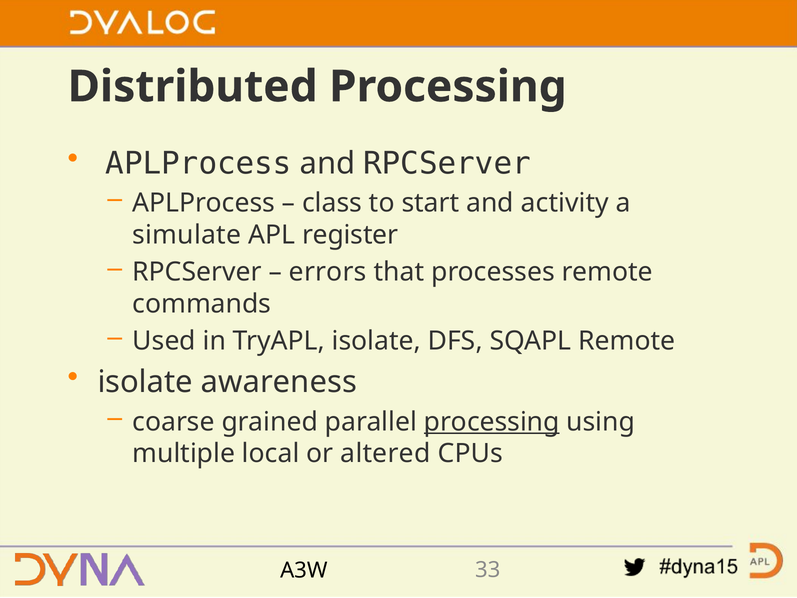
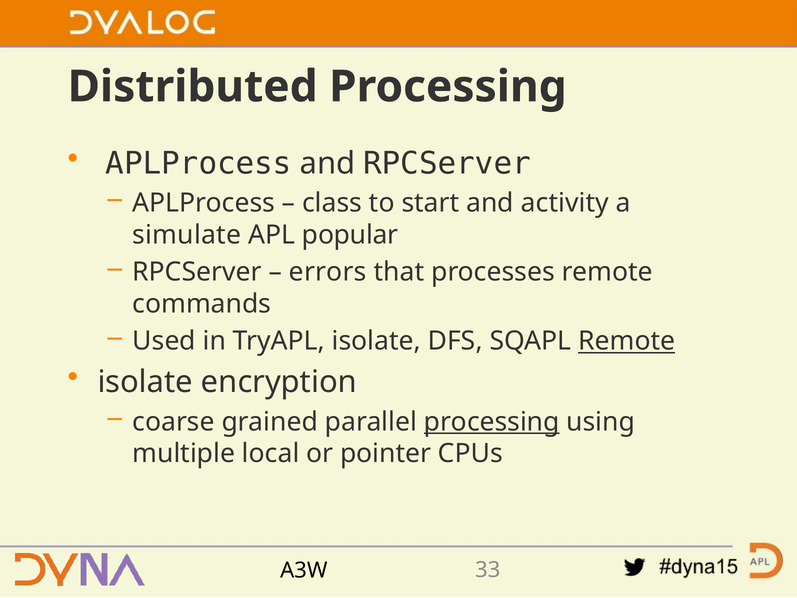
register: register -> popular (350, 235)
Remote underline: none -> present (627, 341)
awareness: awareness -> encryption (279, 382)
altered: altered -> pointer (386, 454)
